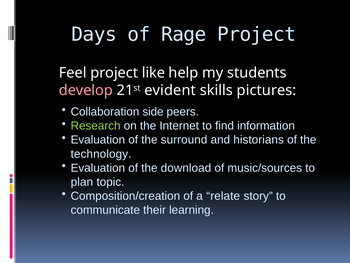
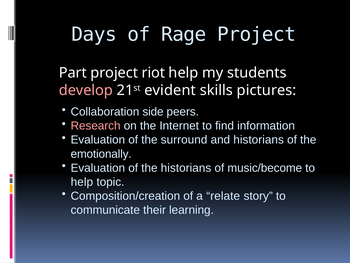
Feel: Feel -> Part (73, 73)
like: like -> riot (153, 73)
Research colour: light green -> pink (96, 126)
technology: technology -> emotionally (101, 154)
the download: download -> historians (186, 168)
music/sources: music/sources -> music/become (265, 168)
plan: plan -> help (82, 182)
